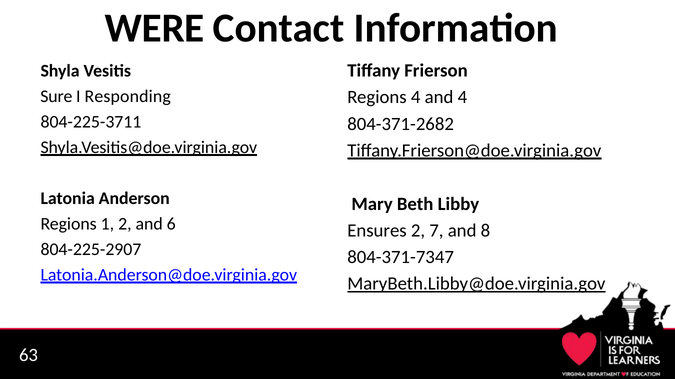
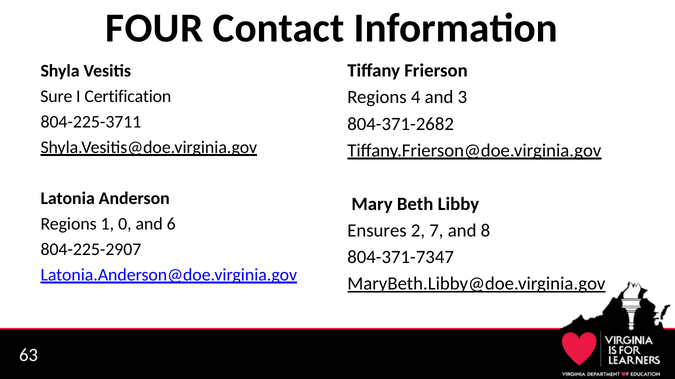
WERE: WERE -> FOUR (154, 28)
Responding: Responding -> Certification (128, 97)
and 4: 4 -> 3 (462, 97)
1 2: 2 -> 0 (125, 224)
